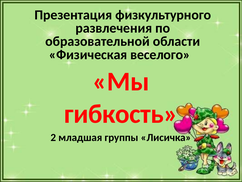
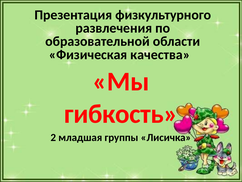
веселого: веселого -> качества (160, 55)
